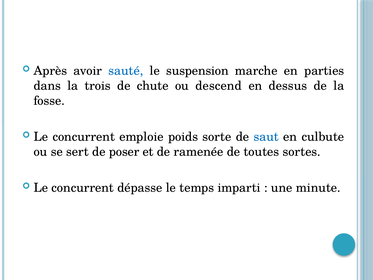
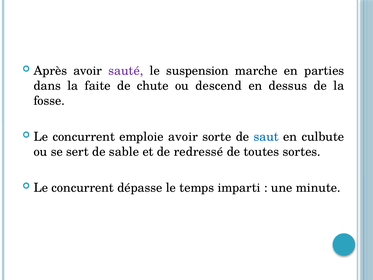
sauté colour: blue -> purple (126, 71)
trois: trois -> faite (98, 86)
emploie poids: poids -> avoir (183, 137)
poser: poser -> sable (124, 152)
ramenée: ramenée -> redressé (198, 152)
